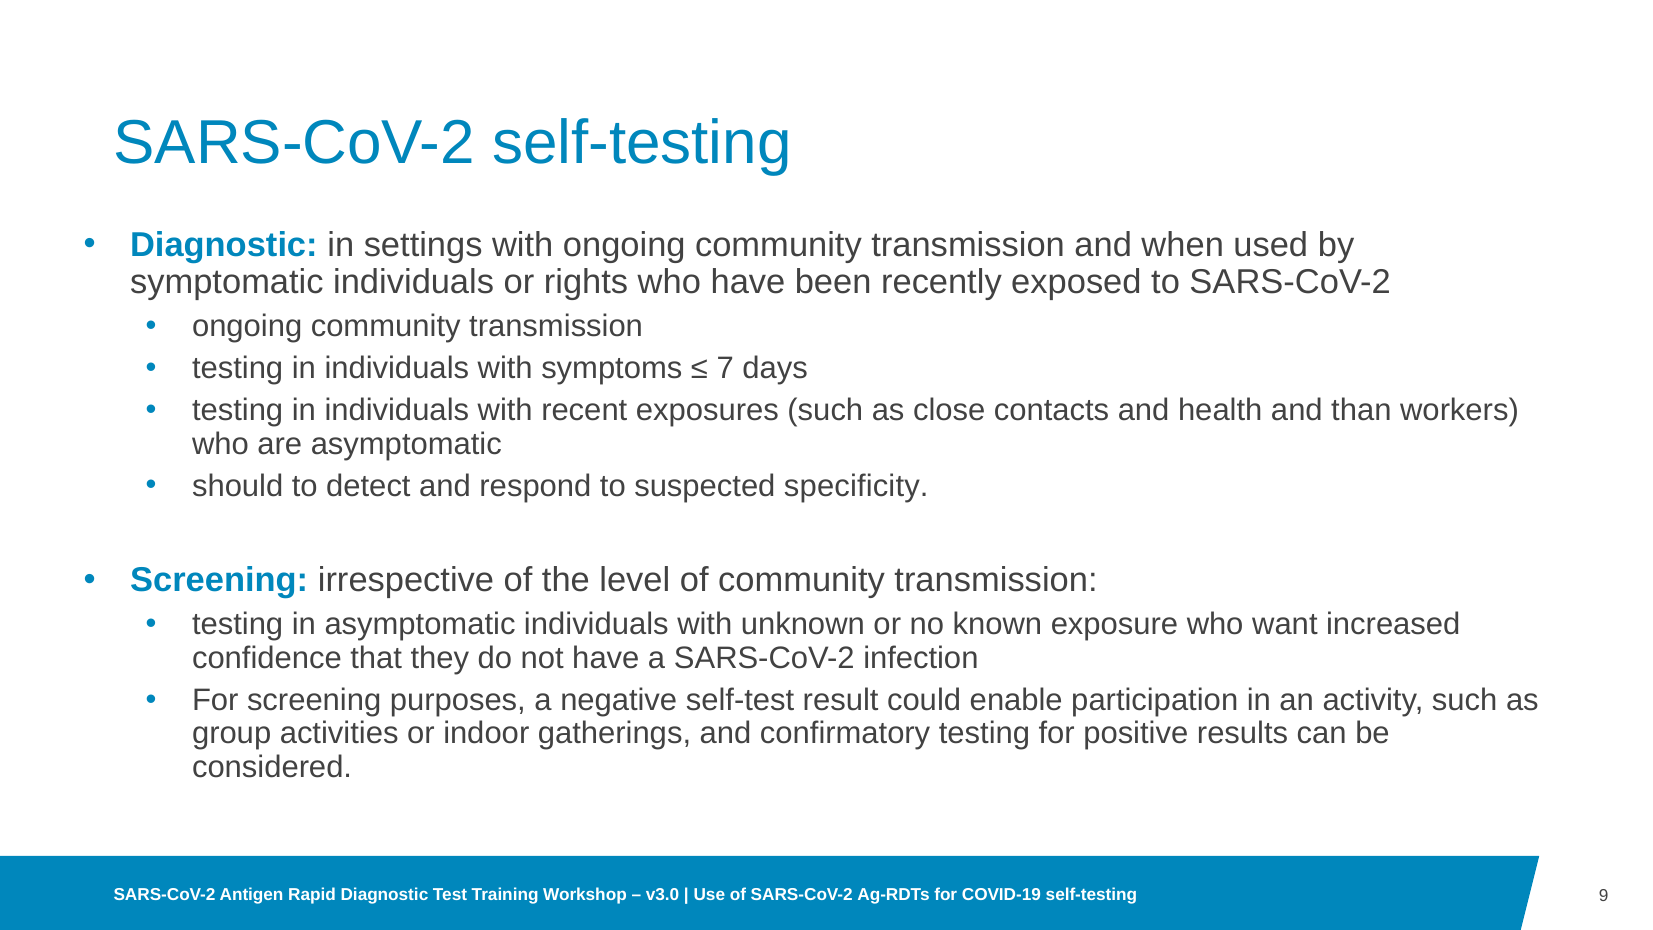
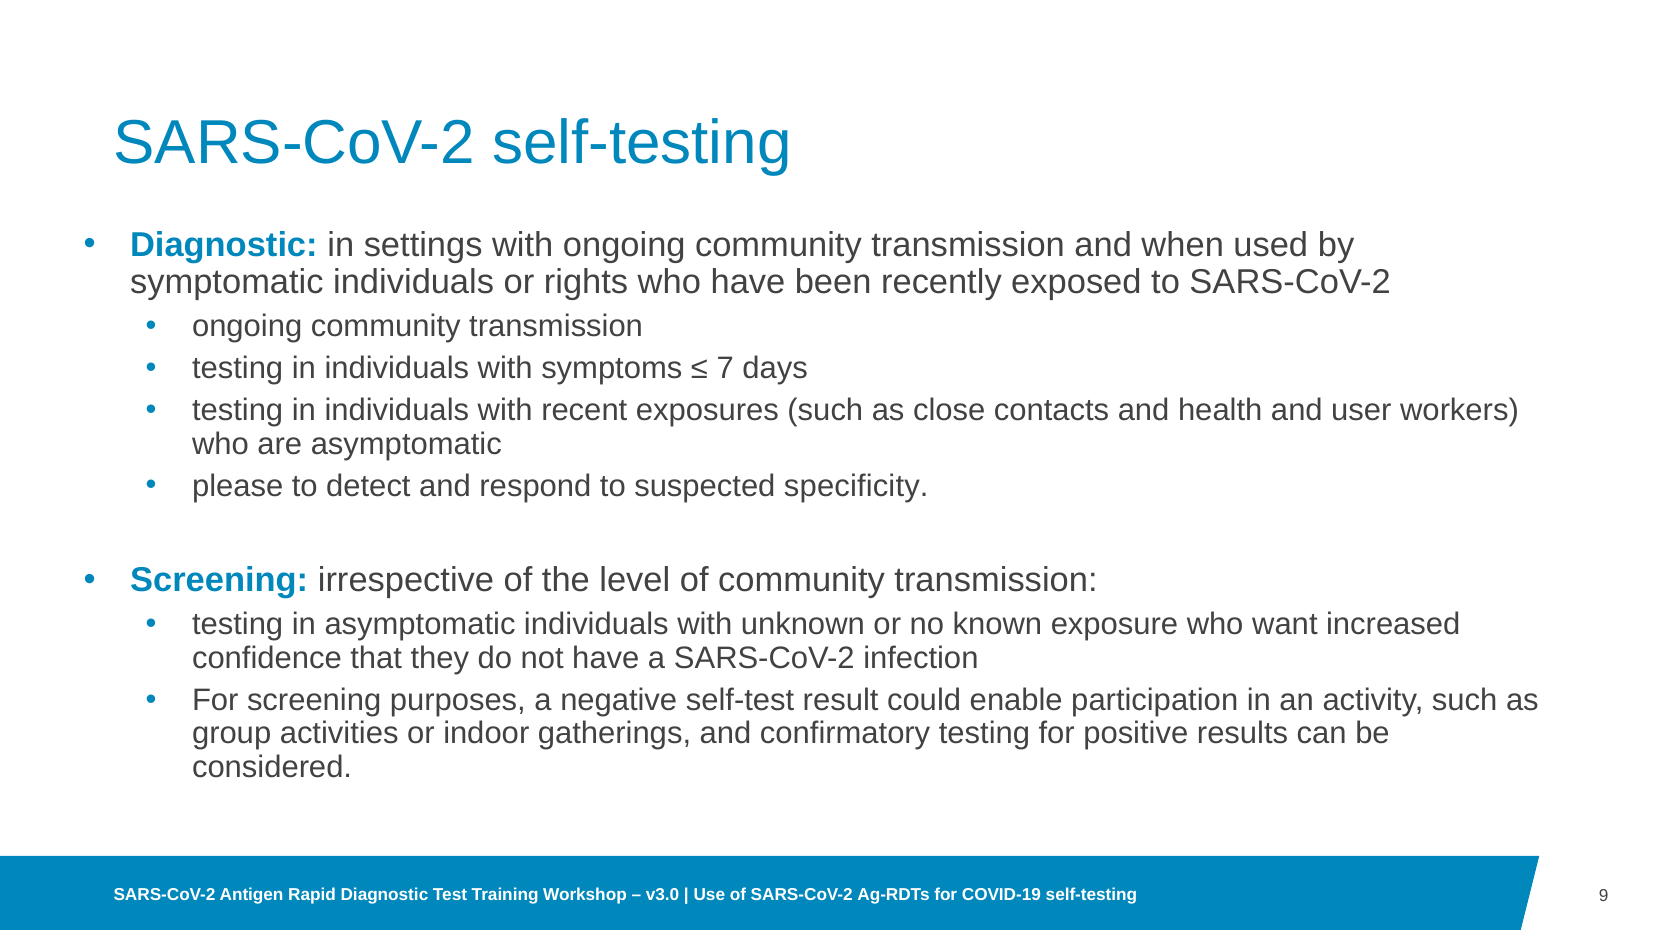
than: than -> user (1361, 410)
should: should -> please (238, 486)
